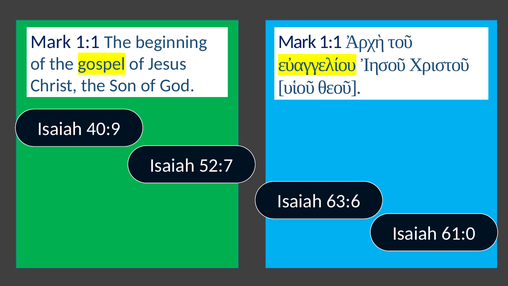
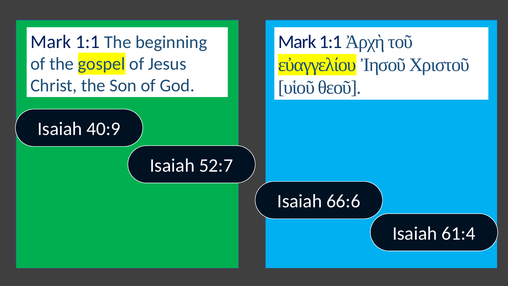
63:6: 63:6 -> 66:6 (343, 201)
61:0: 61:0 -> 61:4 (459, 233)
